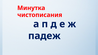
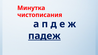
падеж underline: none -> present (44, 36)
